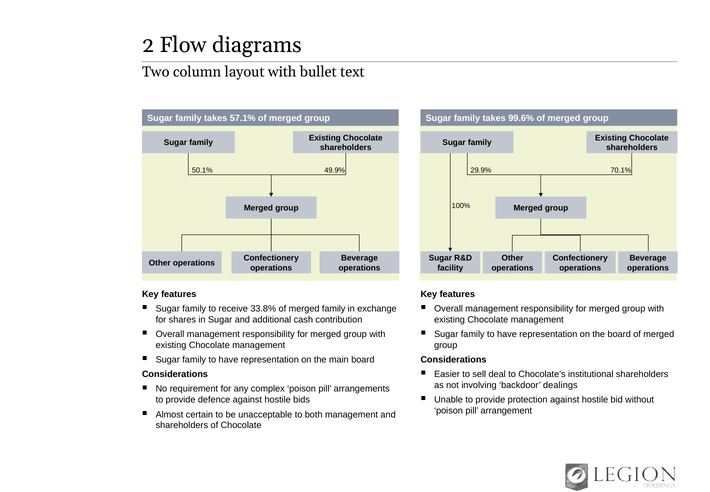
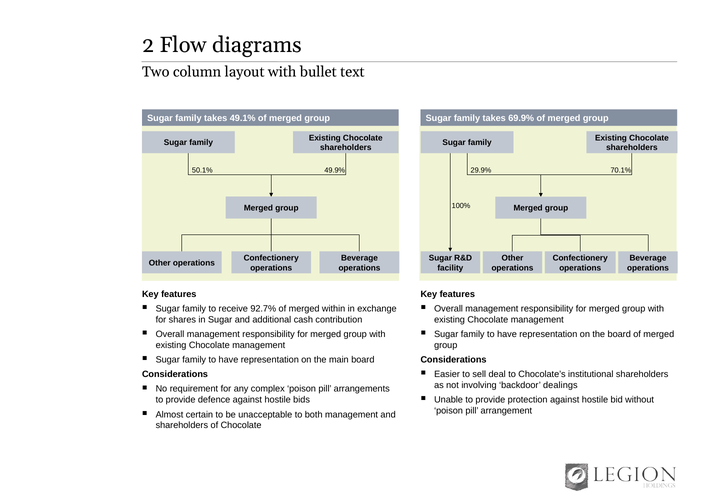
57.1%: 57.1% -> 49.1% (243, 118)
99.6%: 99.6% -> 69.9% (521, 118)
33.8%: 33.8% -> 92.7% (263, 309)
merged family: family -> within (334, 309)
